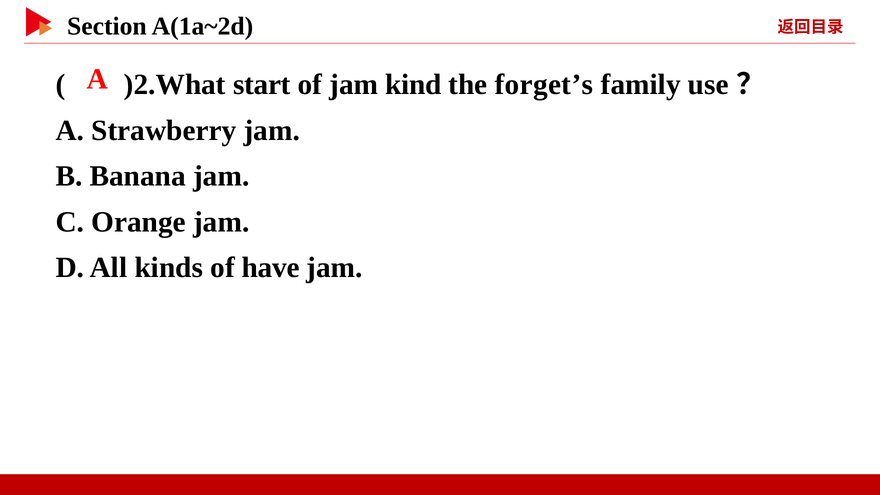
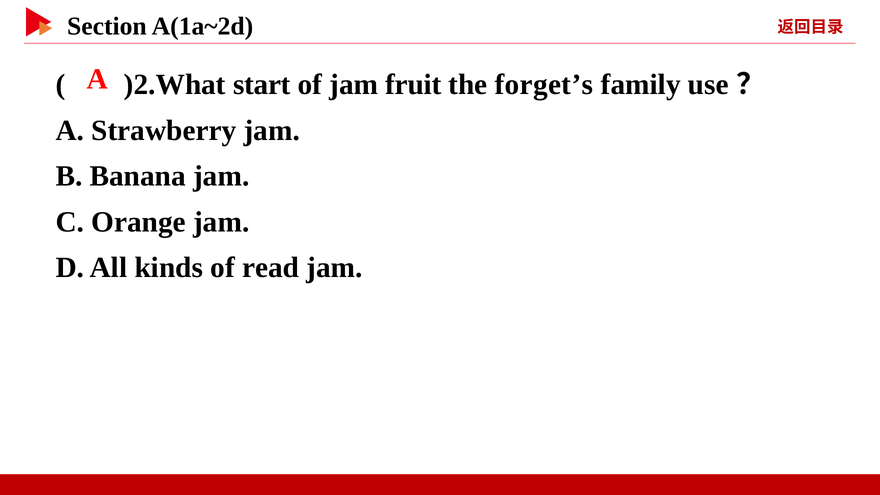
kind: kind -> fruit (413, 85)
have: have -> read (271, 268)
